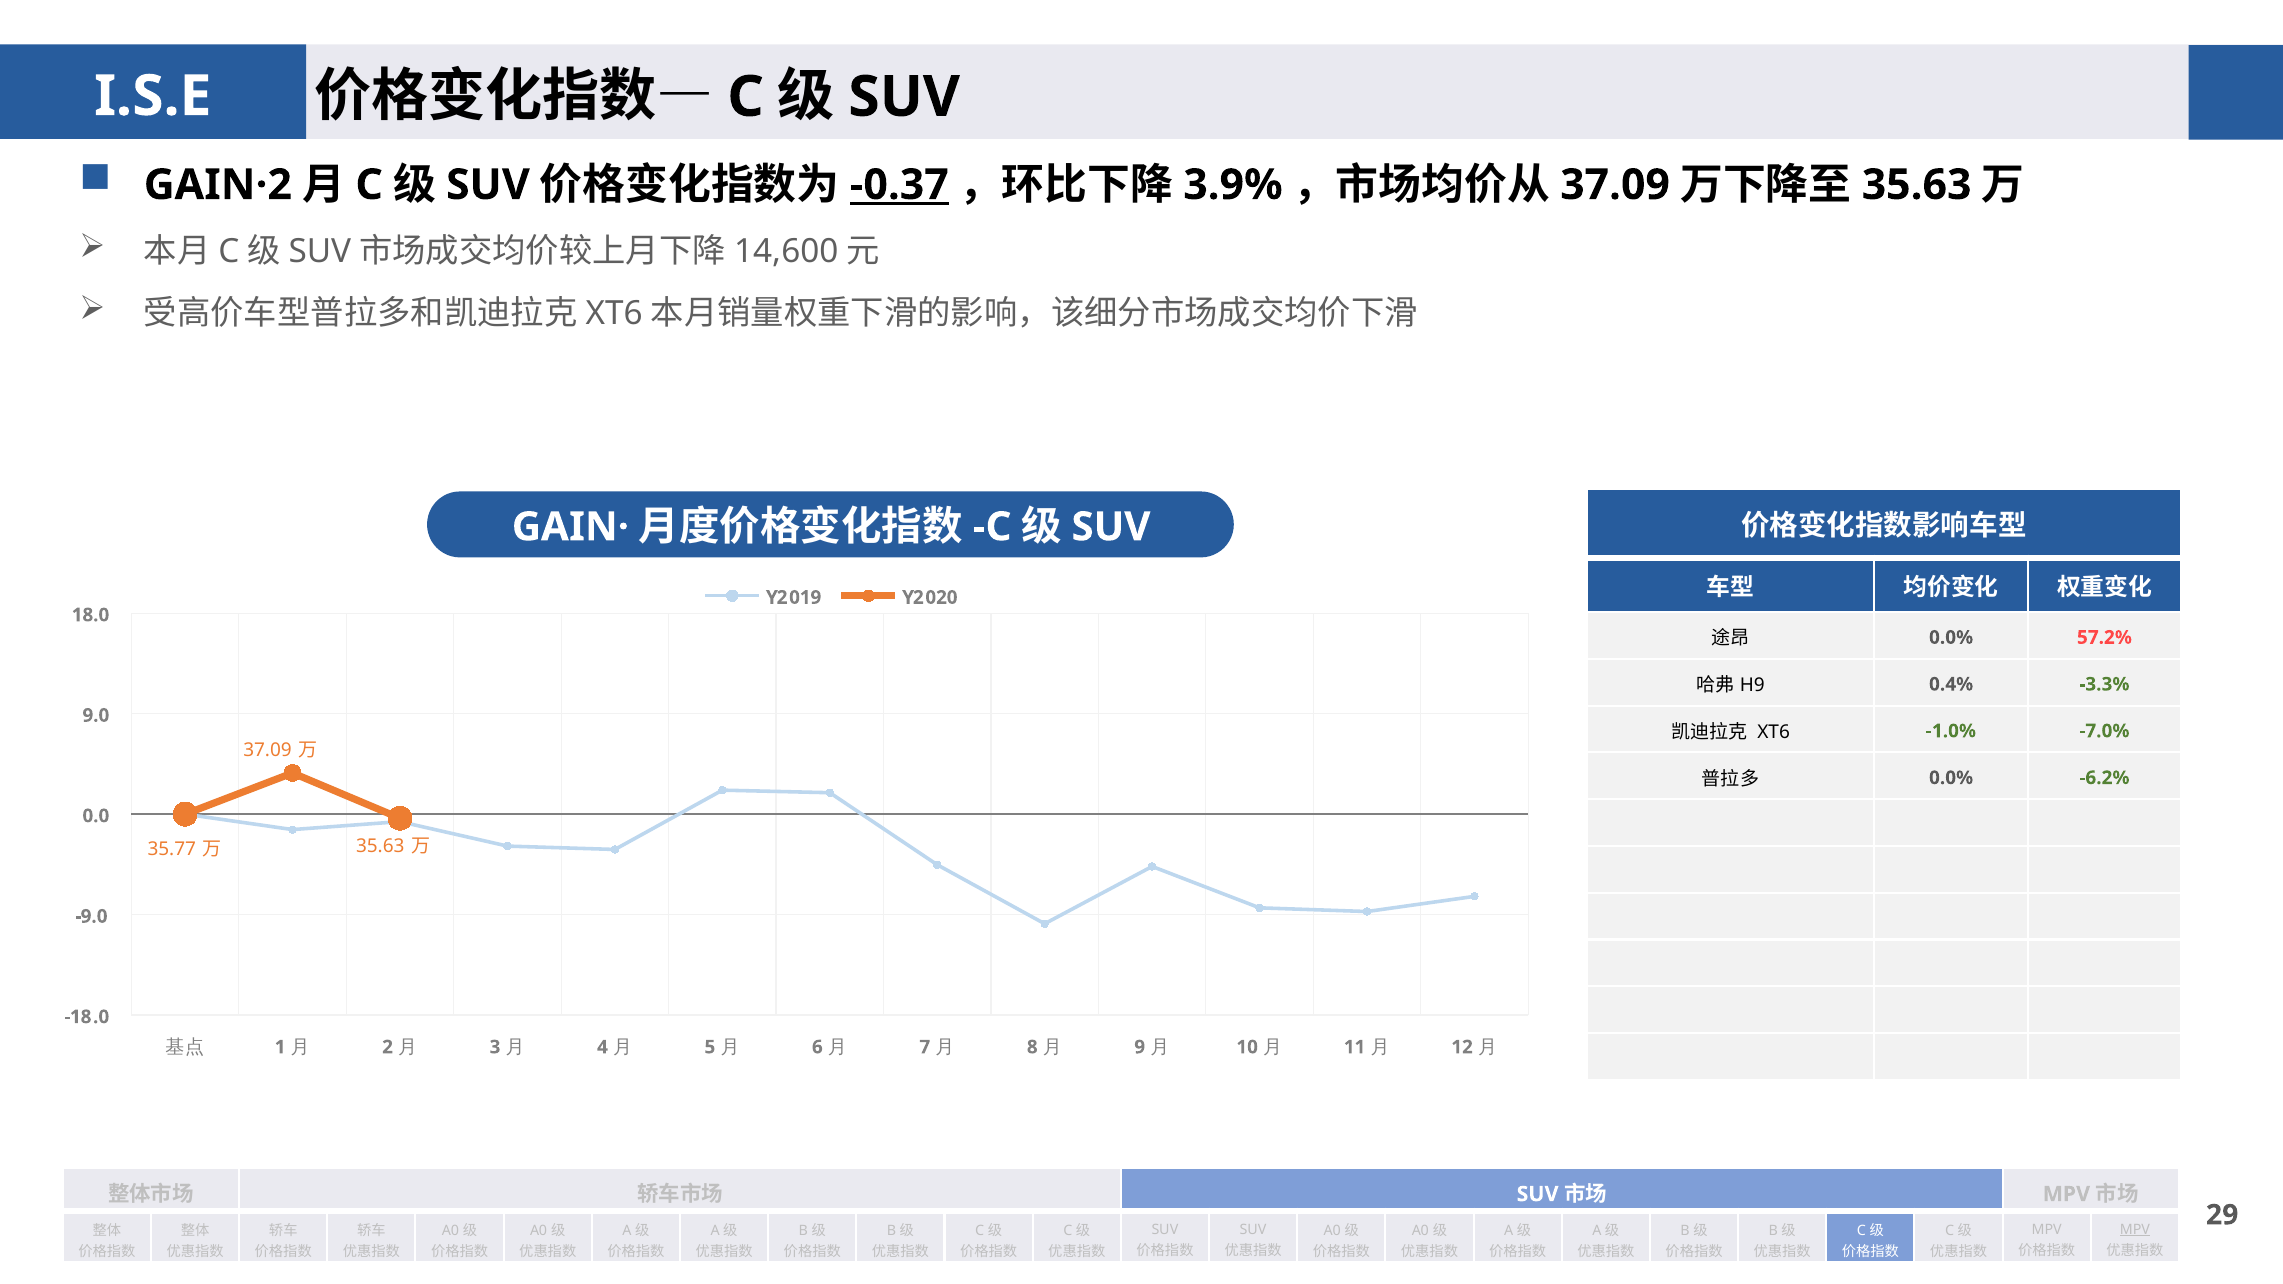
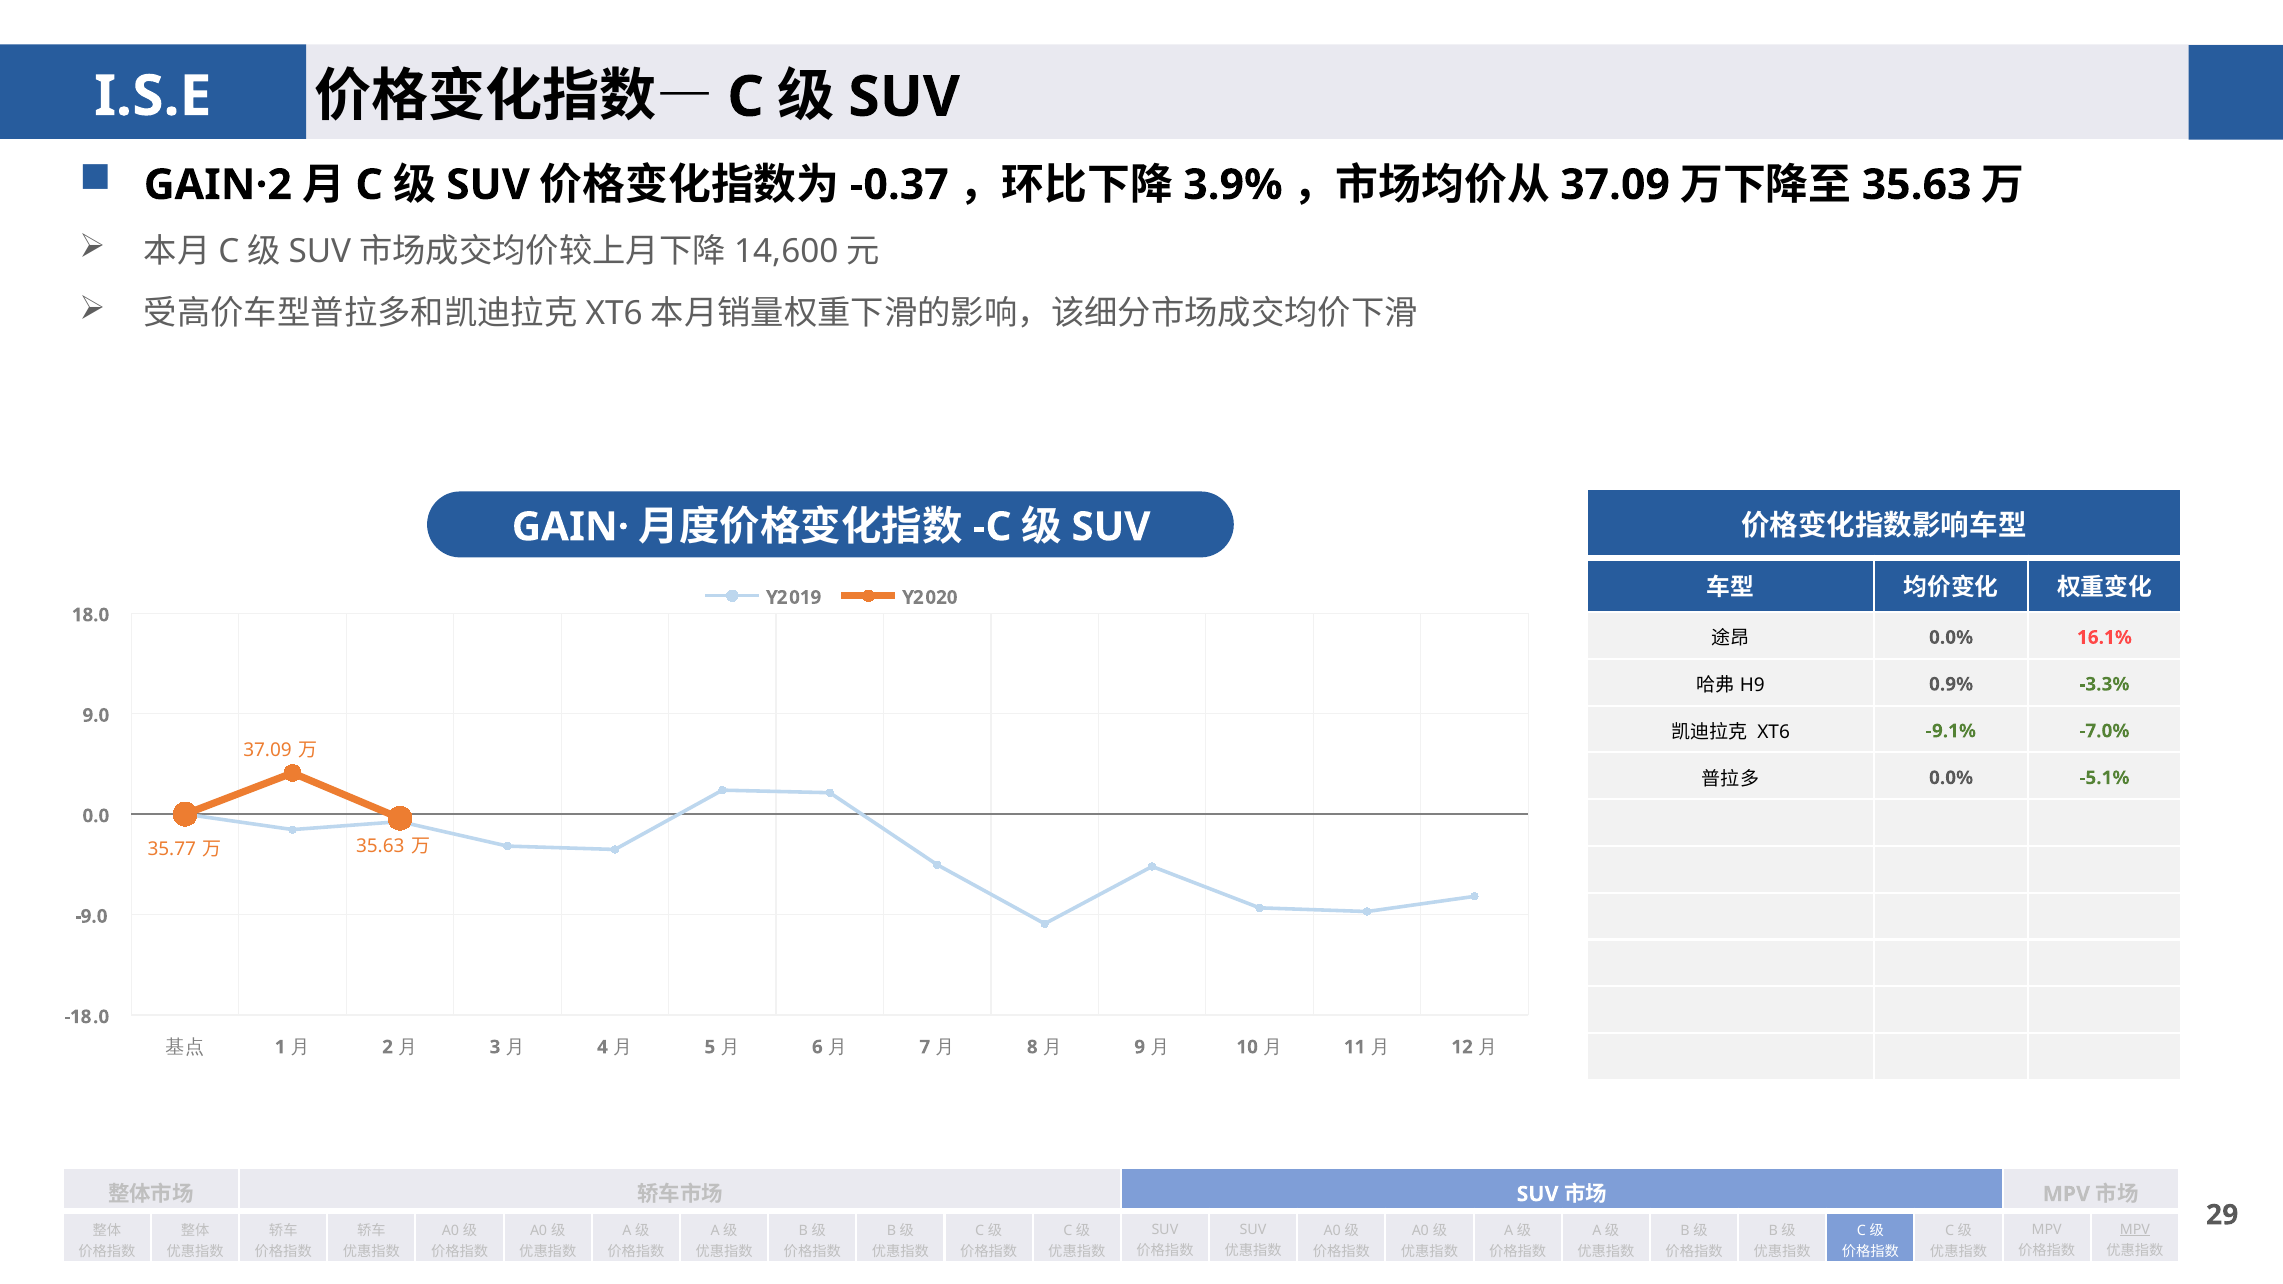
-0.37 underline: present -> none (899, 185)
57.2%: 57.2% -> 16.1% (2104, 638)
0.4%: 0.4% -> 0.9% (1951, 684)
-1.0%: -1.0% -> -9.1% (1951, 731)
-6.2%: -6.2% -> -5.1% (2104, 778)
